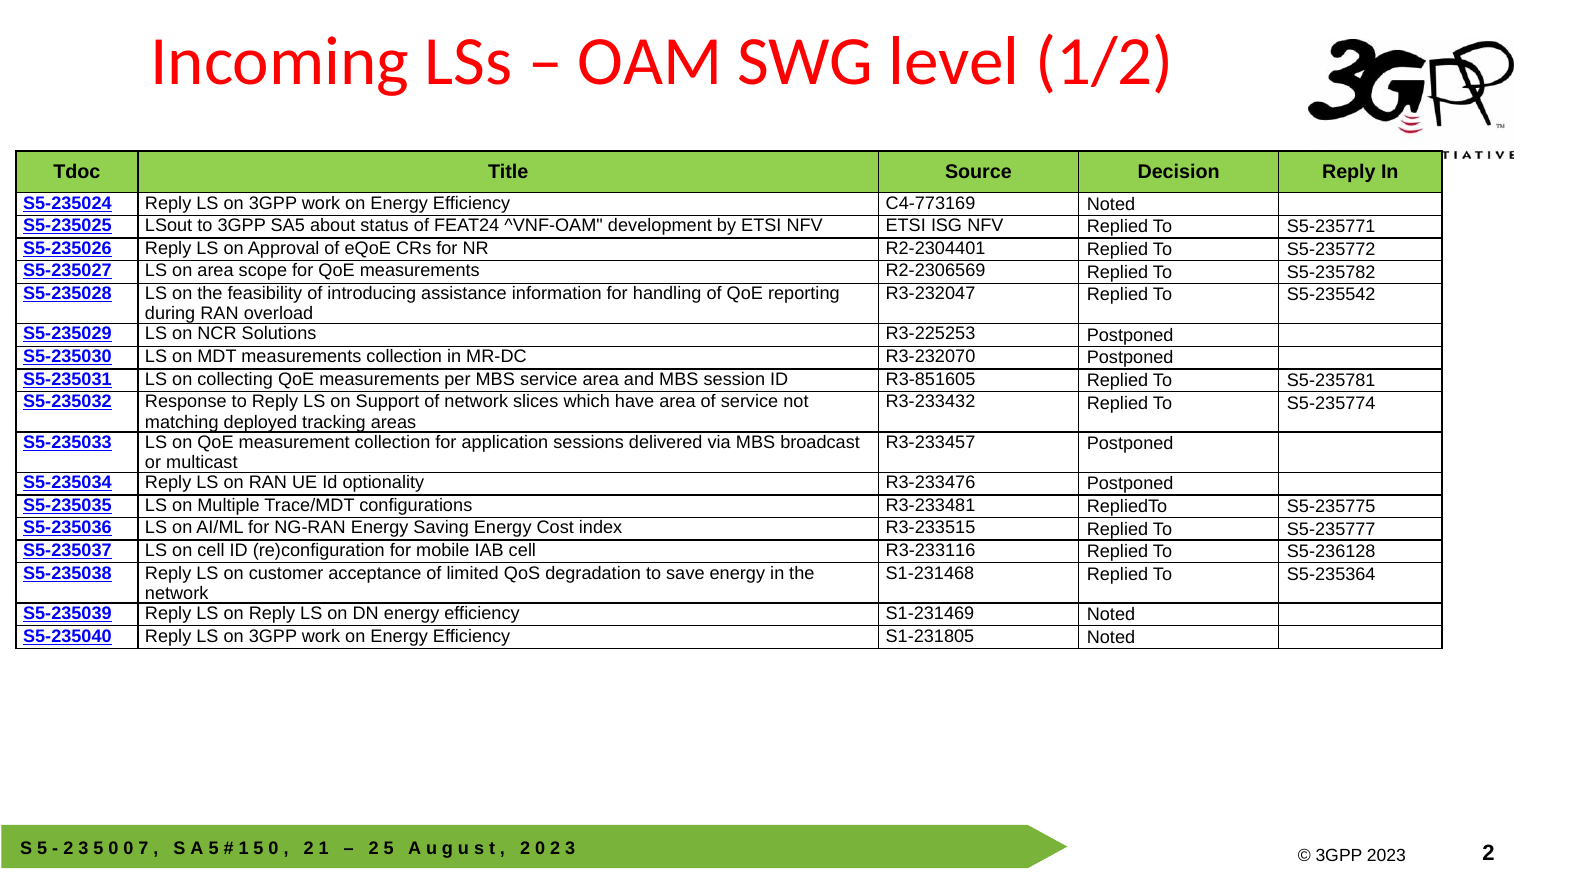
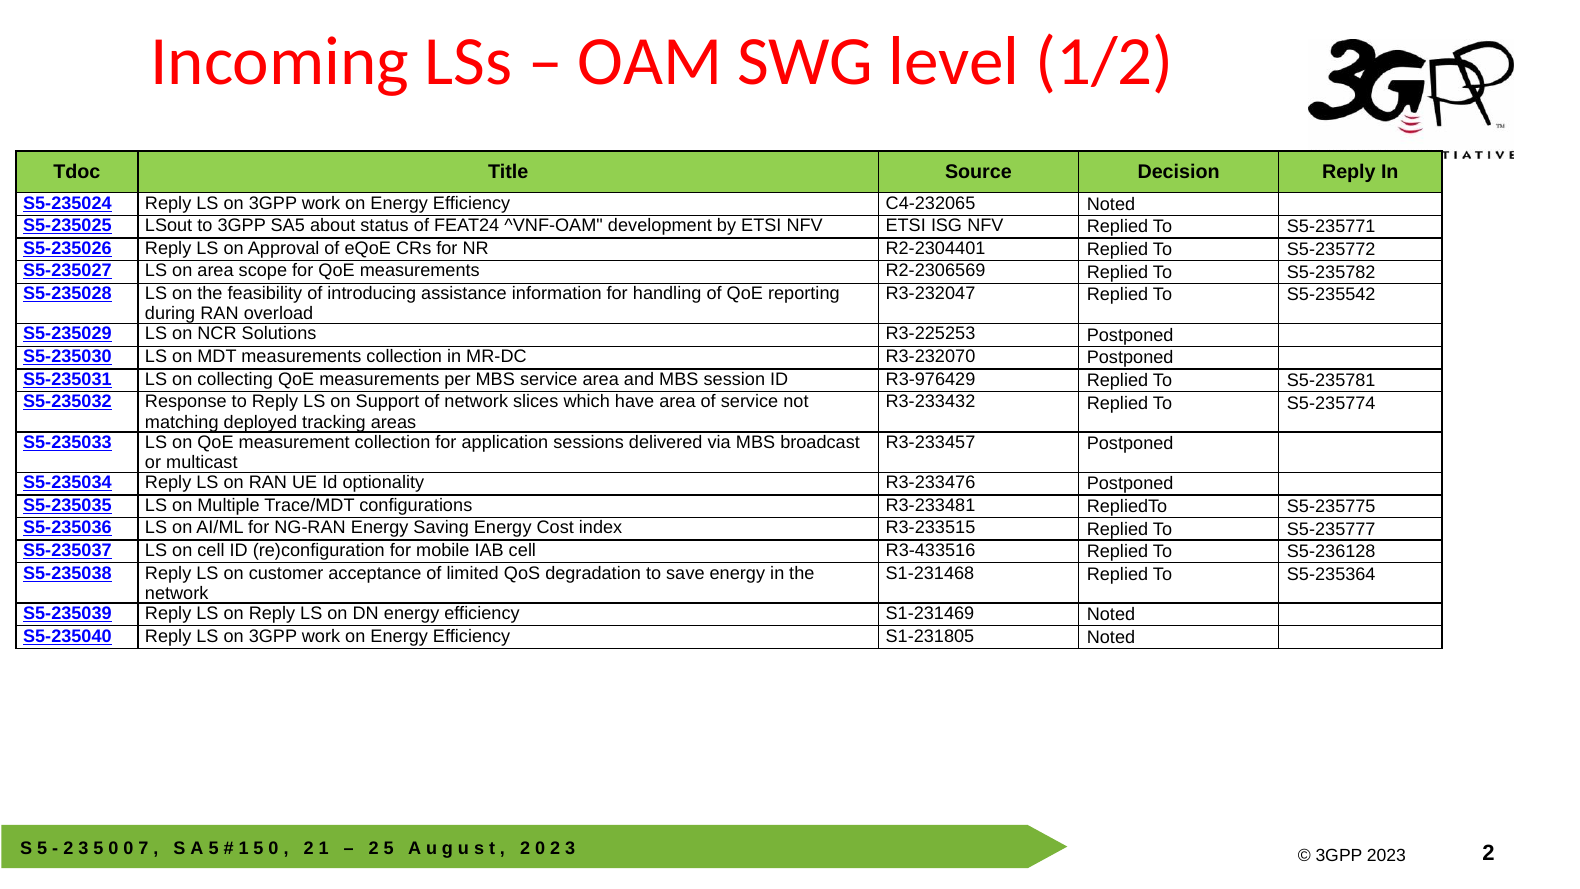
C4-773169: C4-773169 -> C4-232065 (931, 203)
R3-851605: R3-851605 -> R3-976429 (931, 379)
R3-233116: R3-233116 -> R3-433516 (931, 550)
